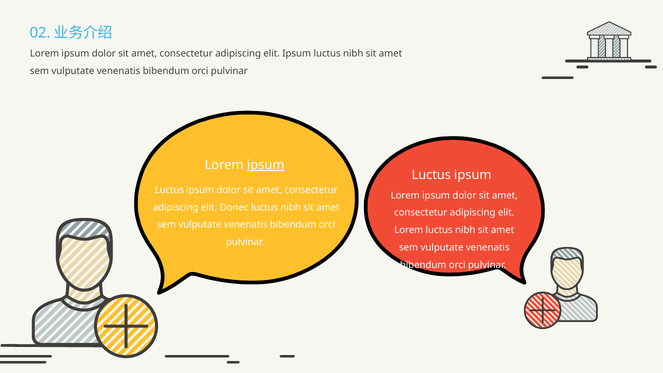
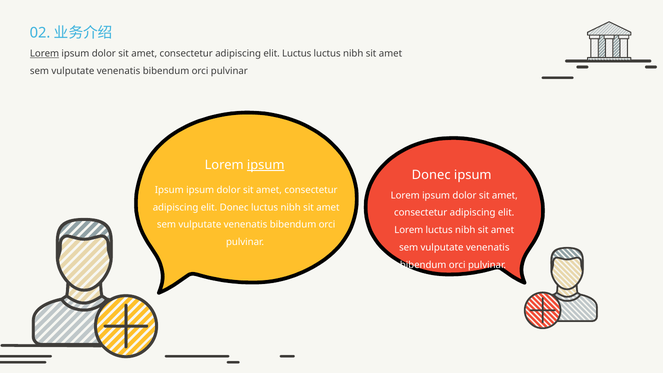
Lorem underline: none -> present (45, 53)
elit Ipsum: Ipsum -> Luctus (297, 53)
Luctus: Luctus -> Donec (431, 175)
Luctus: Luctus -> Ipsum (169, 190)
